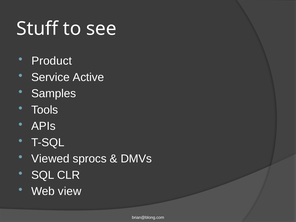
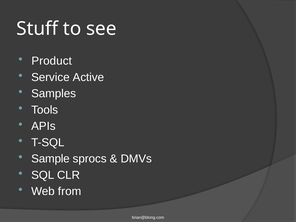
Viewed: Viewed -> Sample (51, 159)
view: view -> from (70, 191)
